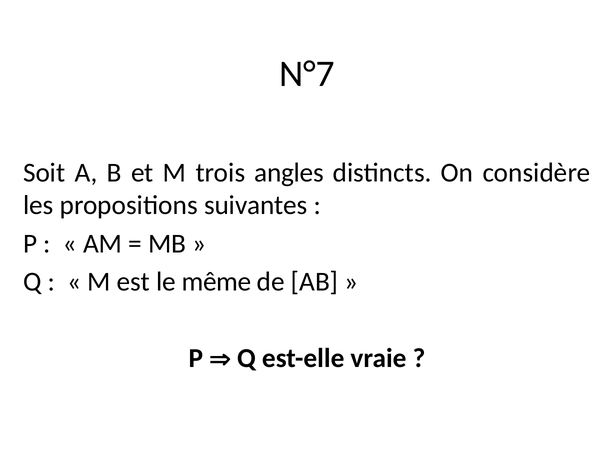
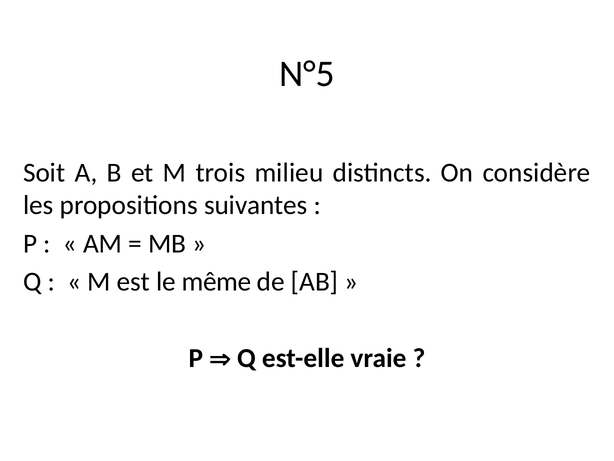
N°7: N°7 -> N°5 (307, 74)
angles: angles -> milieu (289, 172)
